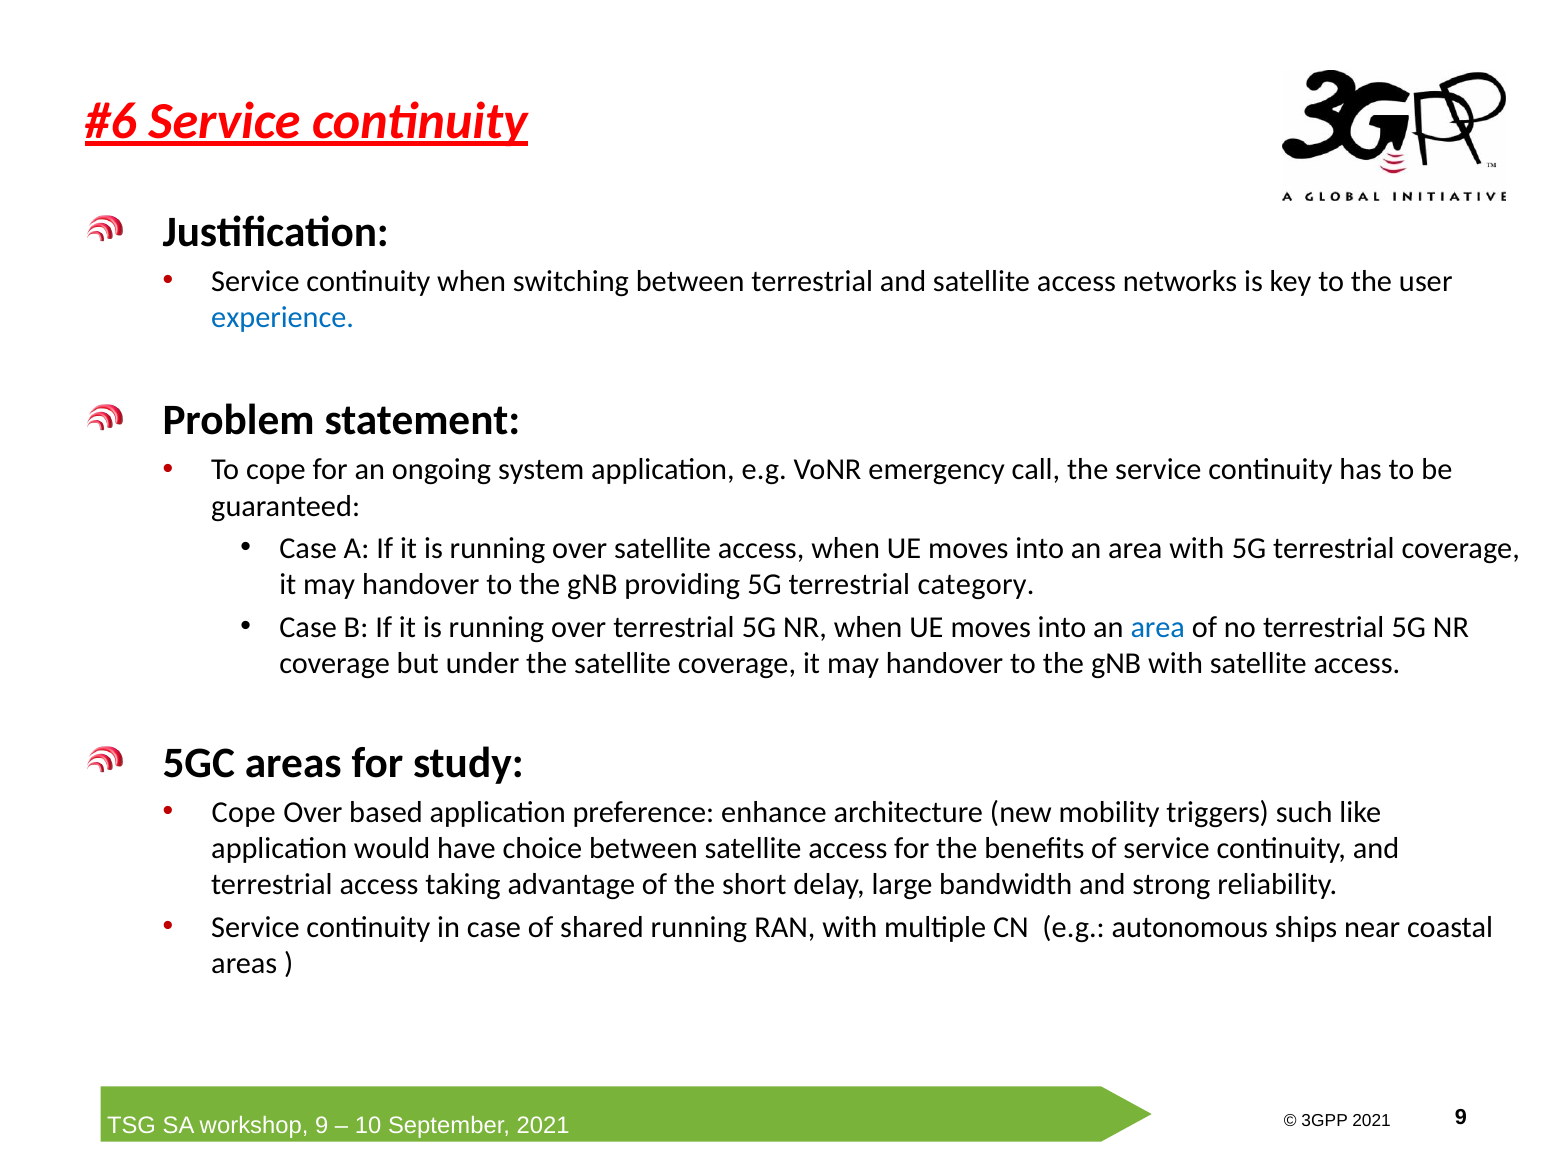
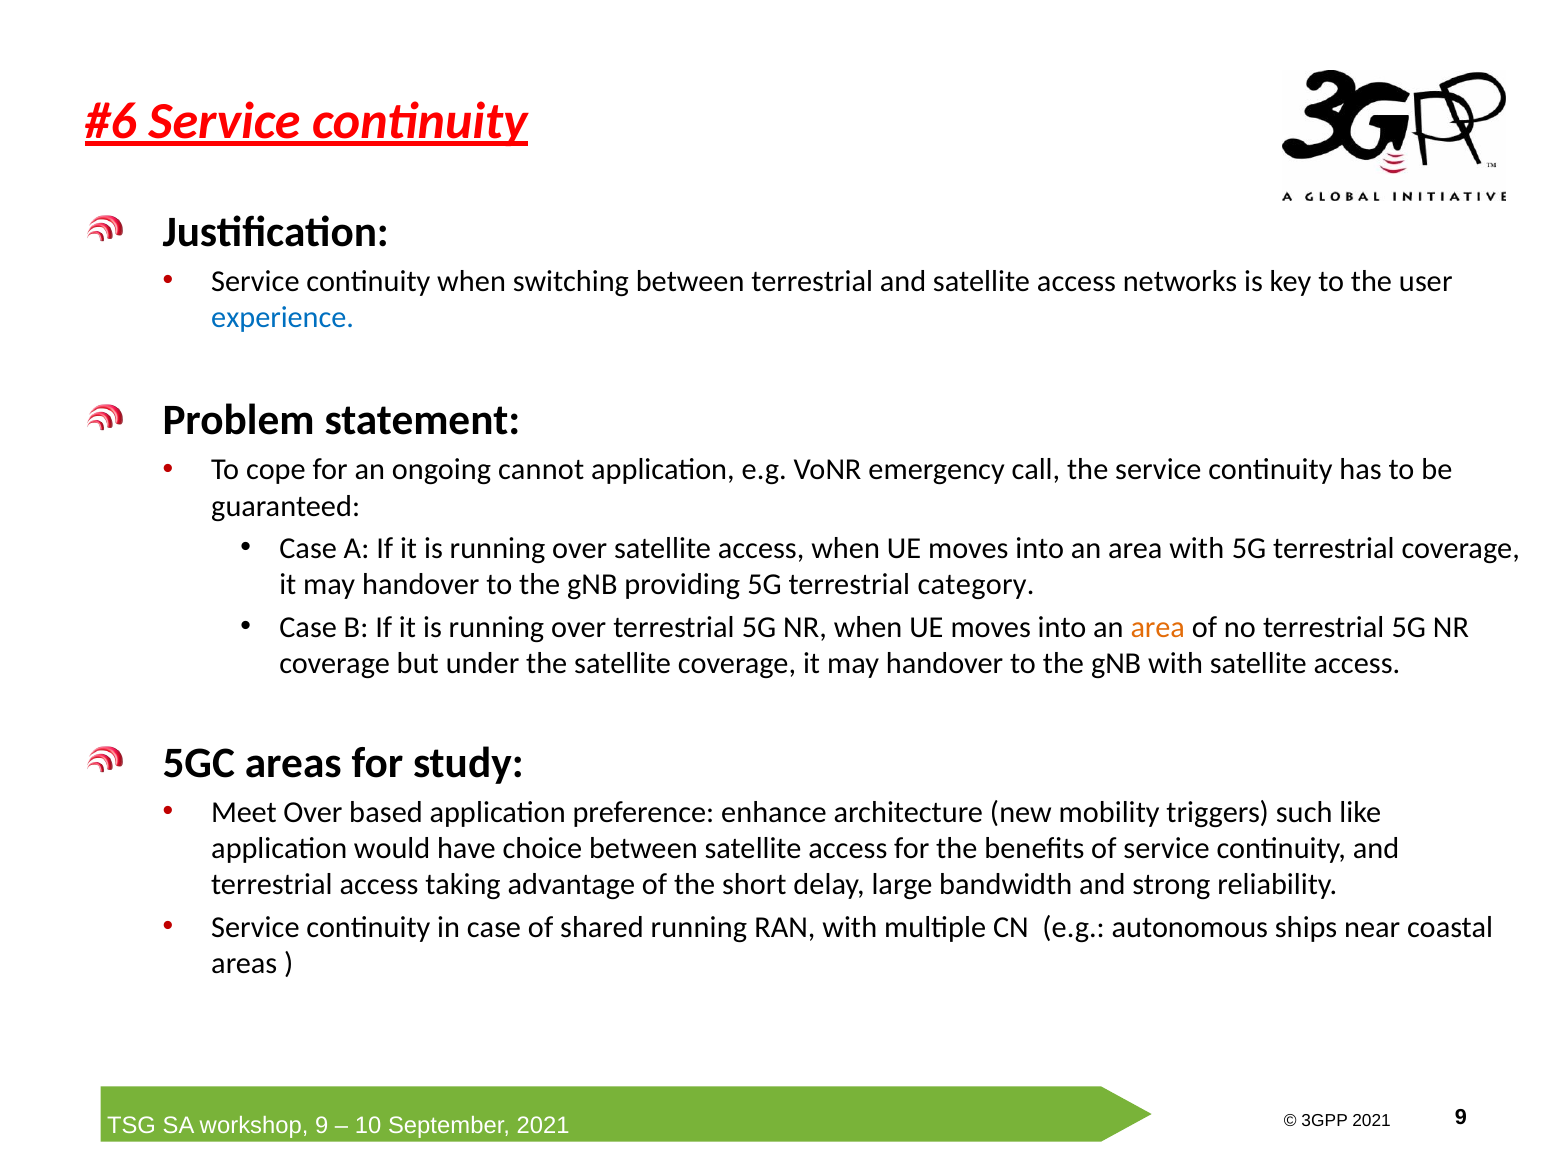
system: system -> cannot (541, 469)
area colour: blue -> orange (1158, 627)
Cope: Cope -> Meet (244, 812)
